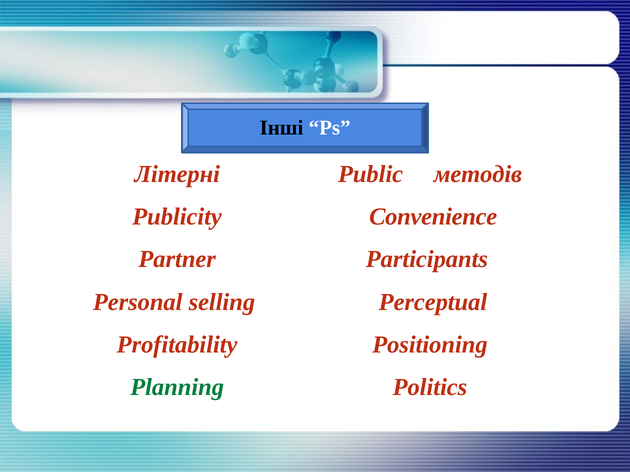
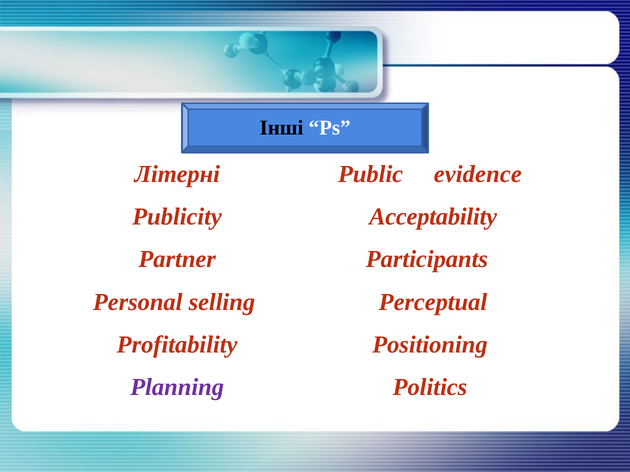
методів: методів -> evidence (478, 174)
Convenience: Convenience -> Acceptability (433, 217)
Рlanning colour: green -> purple (177, 388)
